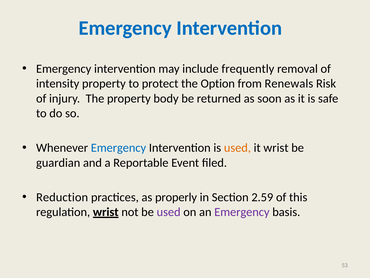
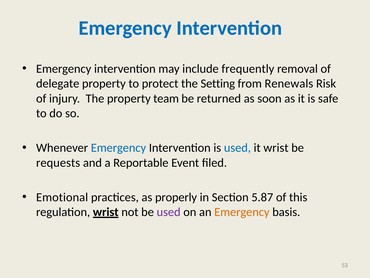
intensity: intensity -> delegate (58, 84)
Option: Option -> Setting (218, 84)
body: body -> team (166, 98)
used colour: orange -> blue (237, 148)
guardian: guardian -> requests (58, 162)
Reduction: Reduction -> Emotional (62, 197)
2.59: 2.59 -> 5.87 (262, 197)
Emergency colour: purple -> orange (242, 212)
